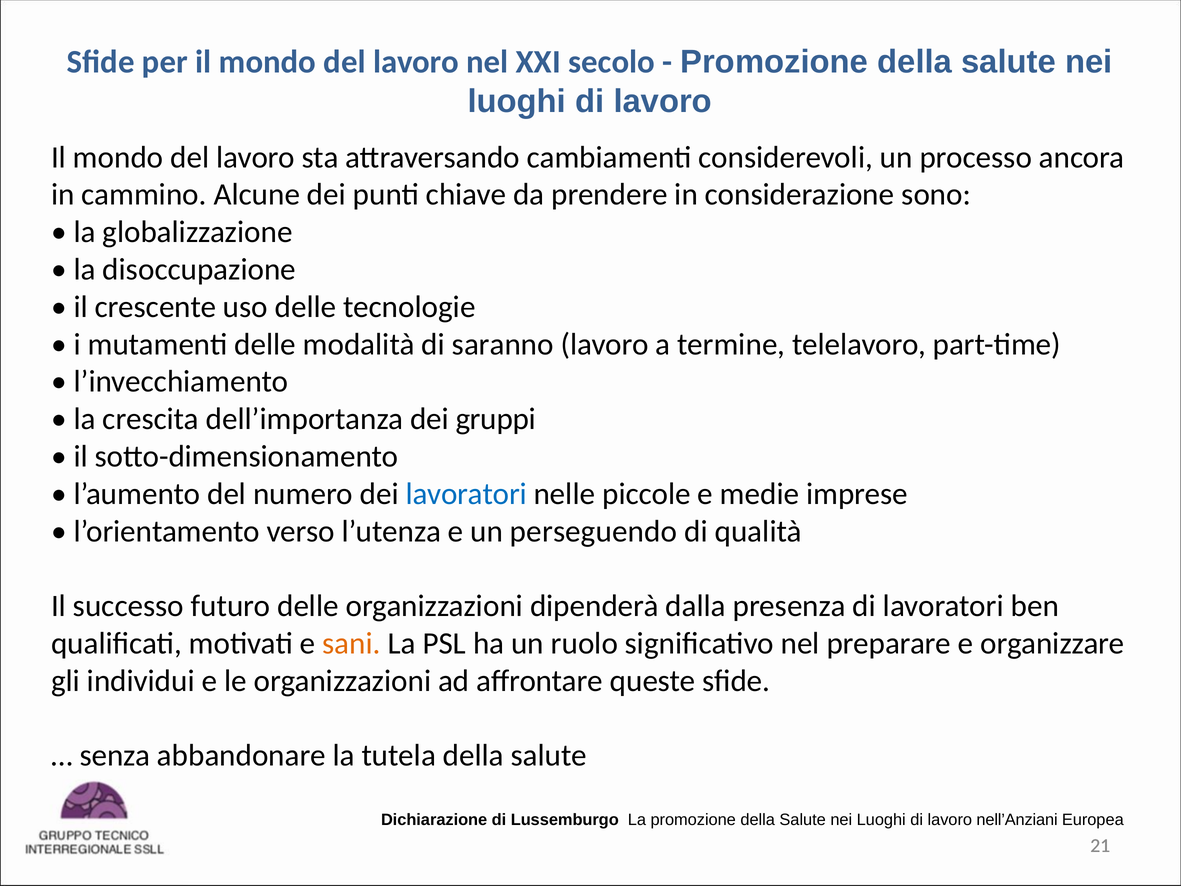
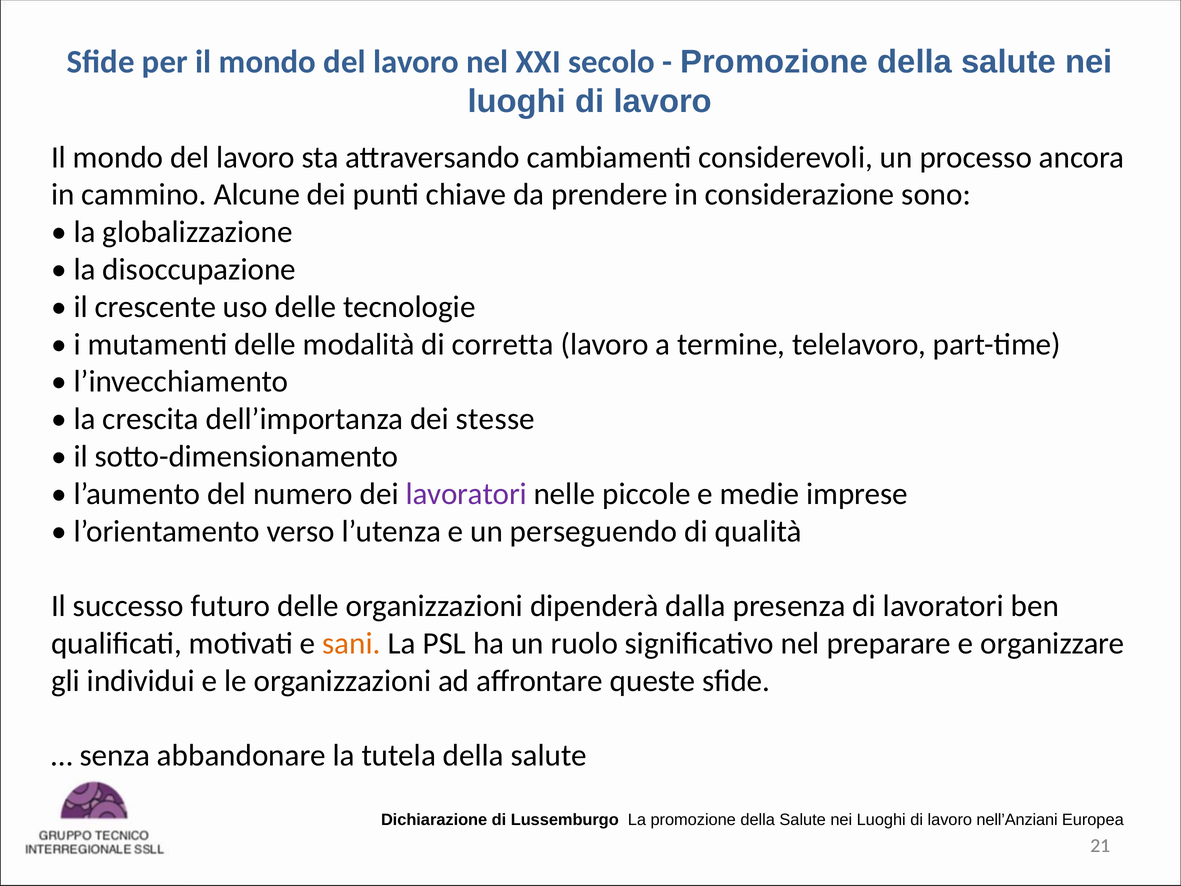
saranno: saranno -> corretta (503, 344)
gruppi: gruppi -> stesse (495, 419)
lavoratori colour: blue -> purple (466, 494)
